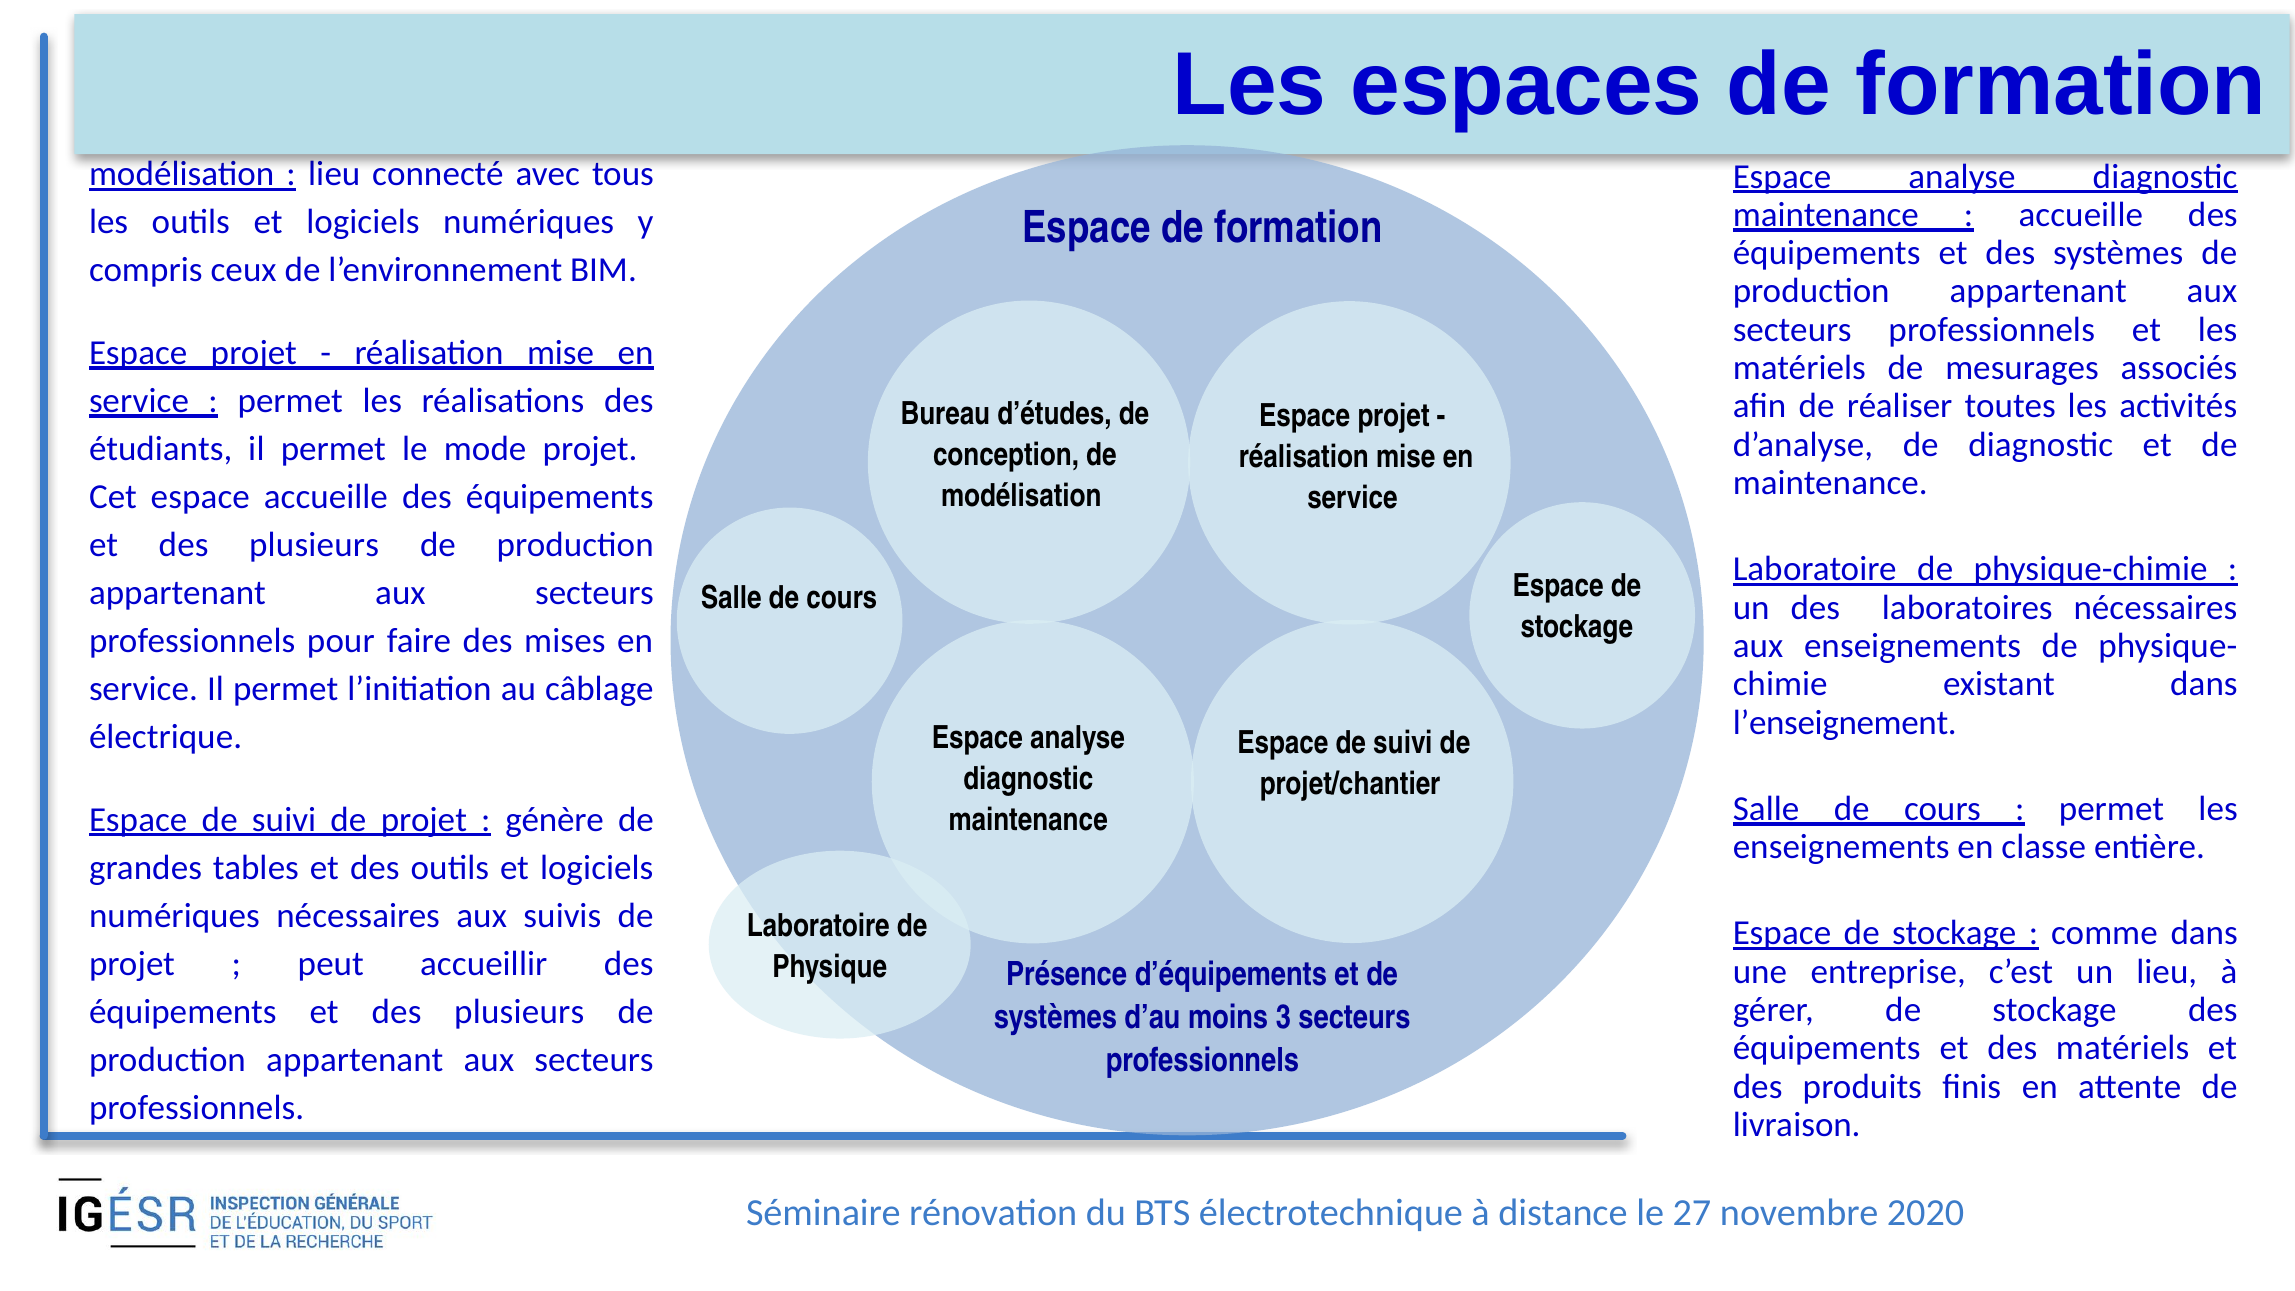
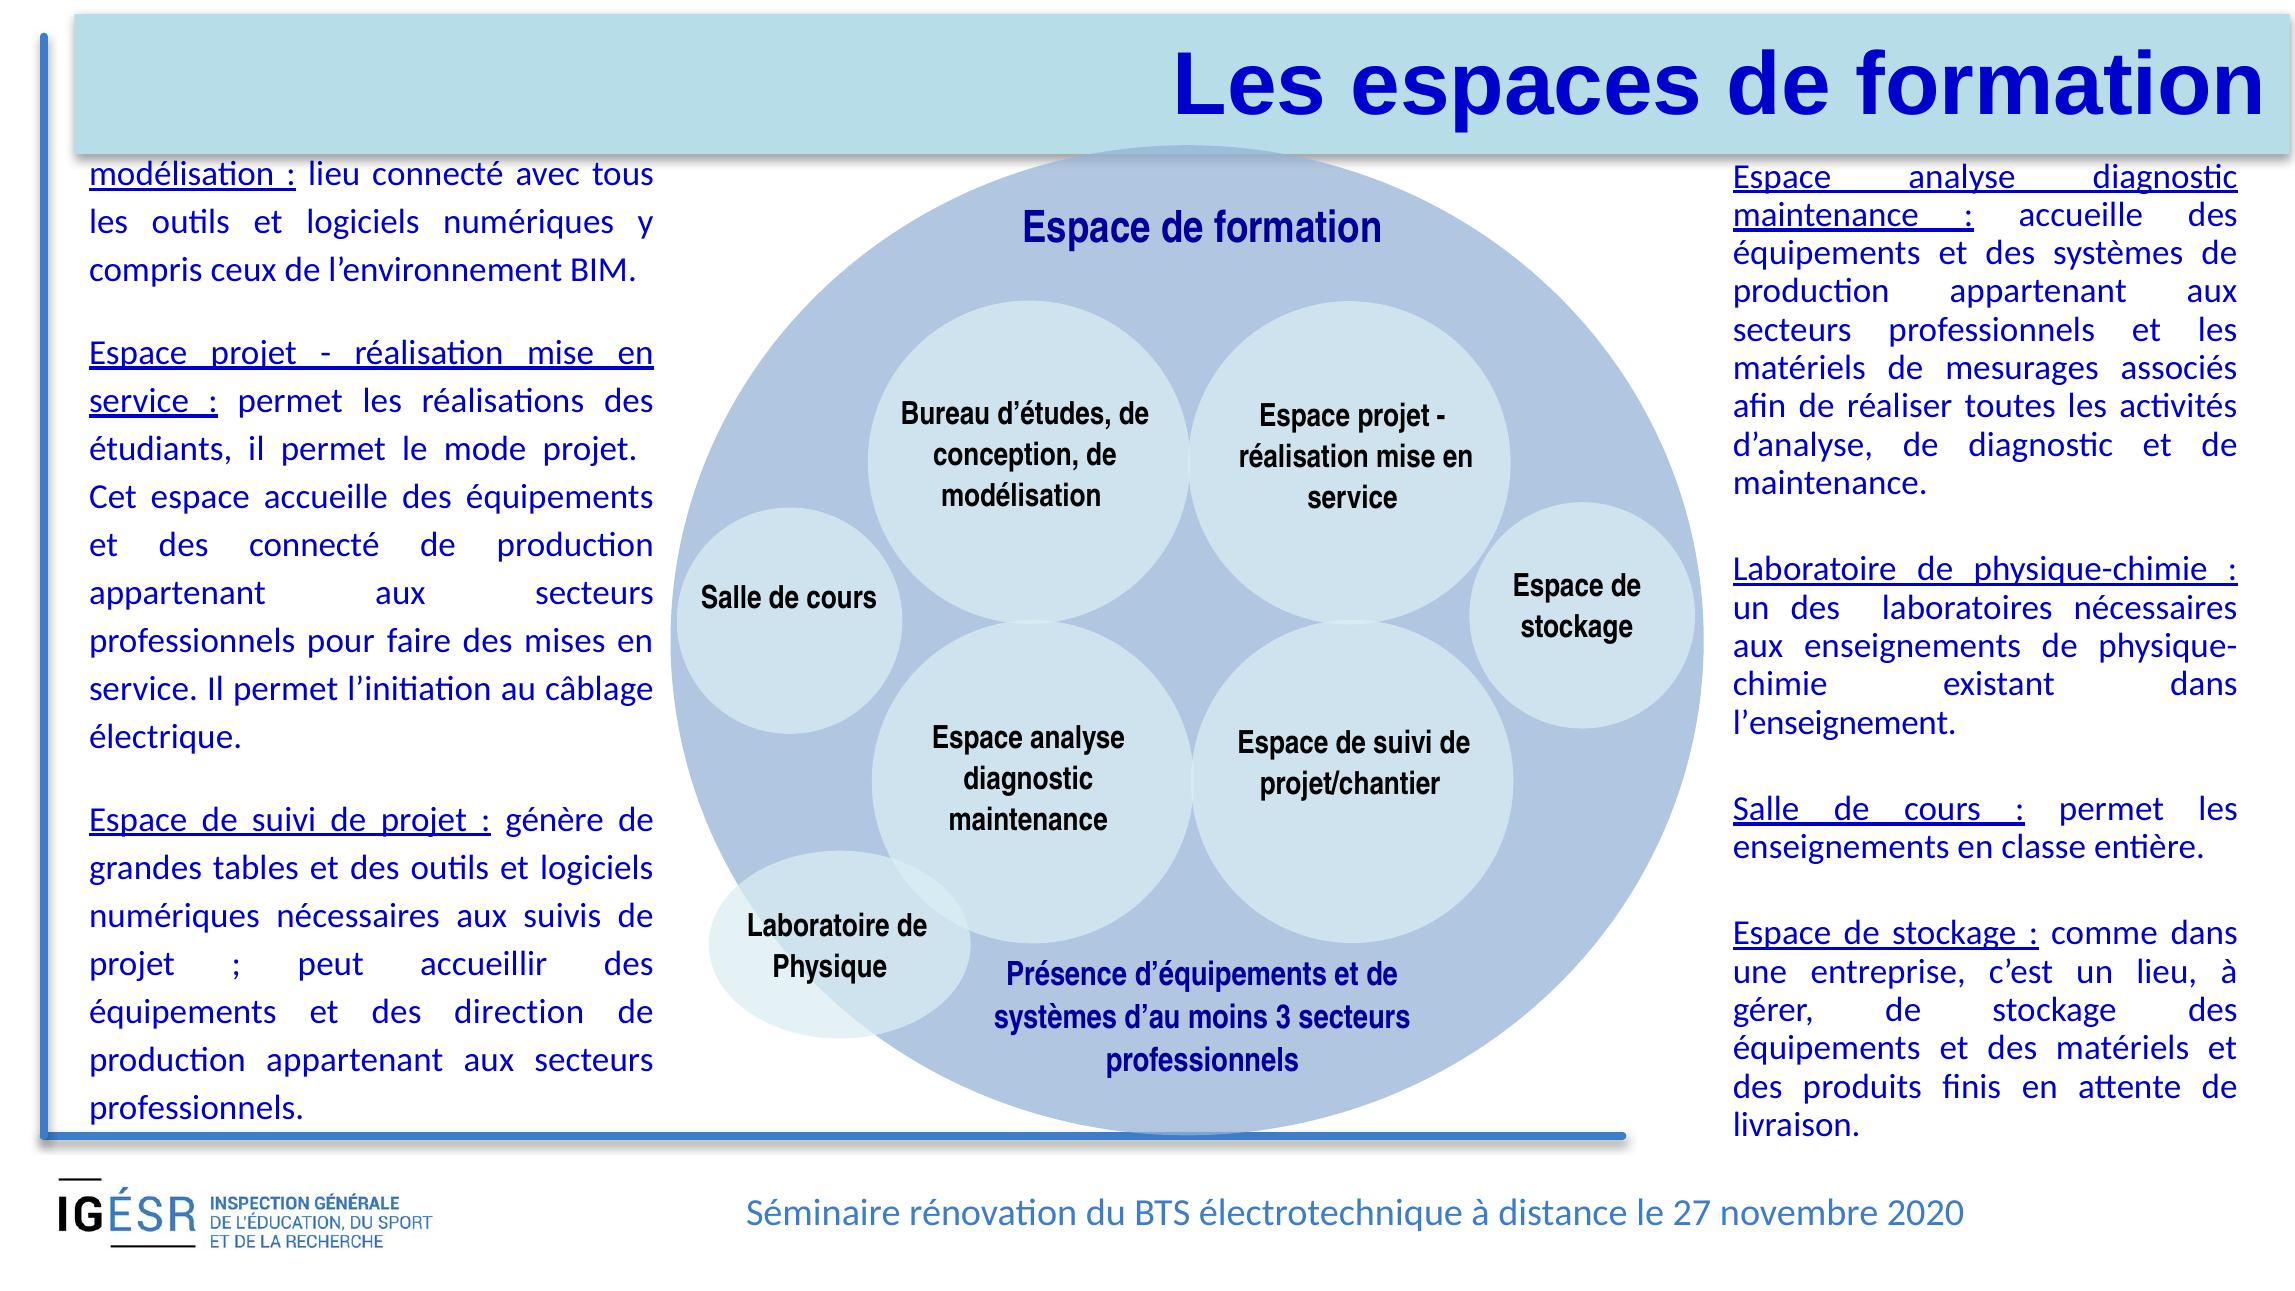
plusieurs: plusieurs -> connecté (314, 545)
plusieurs: plusieurs -> direction (519, 1012)
